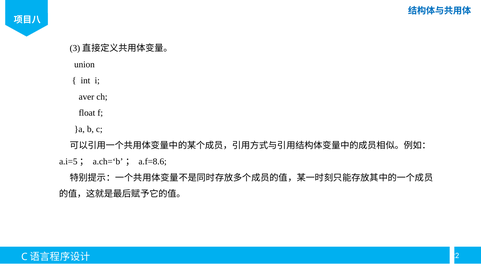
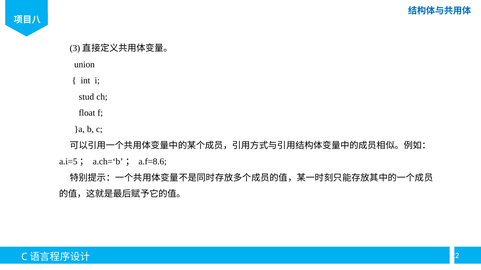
aver: aver -> stud (86, 97)
